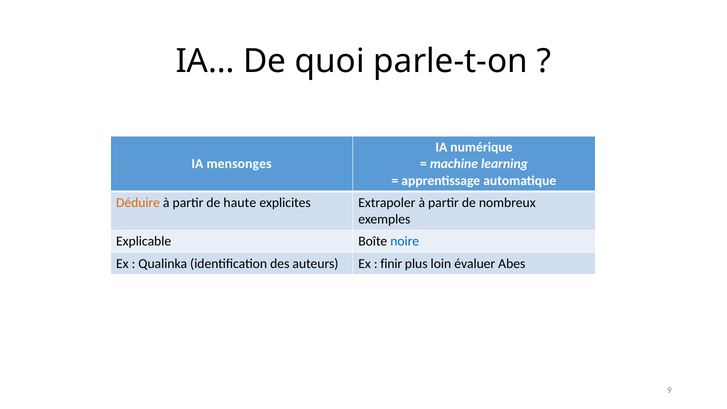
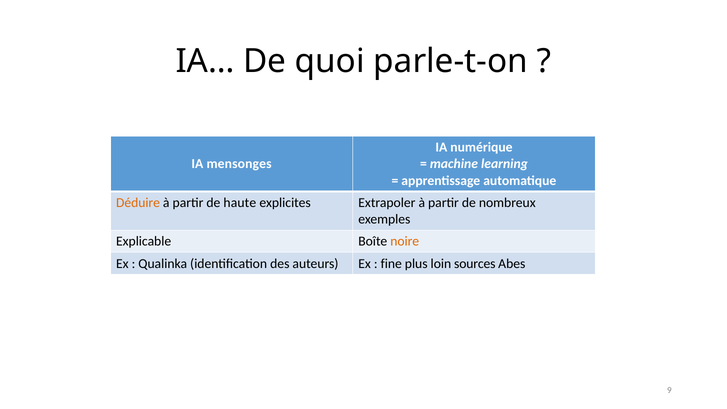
noire colour: blue -> orange (405, 241)
finir: finir -> fine (391, 263)
évaluer: évaluer -> sources (475, 263)
